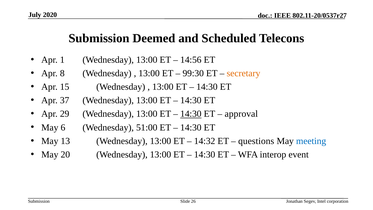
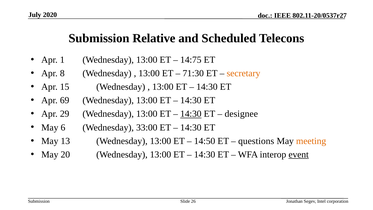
Deemed: Deemed -> Relative (154, 38)
14:56: 14:56 -> 14:75 (191, 60)
99:30: 99:30 -> 71:30 (193, 73)
37: 37 -> 69 (65, 100)
approval: approval -> designee (241, 114)
51:00: 51:00 -> 33:00 (147, 127)
14:32: 14:32 -> 14:50 (205, 141)
meeting colour: blue -> orange (311, 141)
event underline: none -> present (299, 154)
